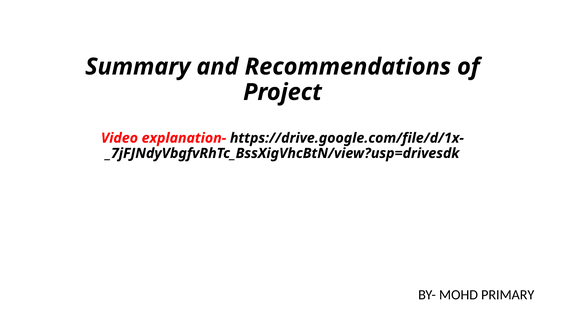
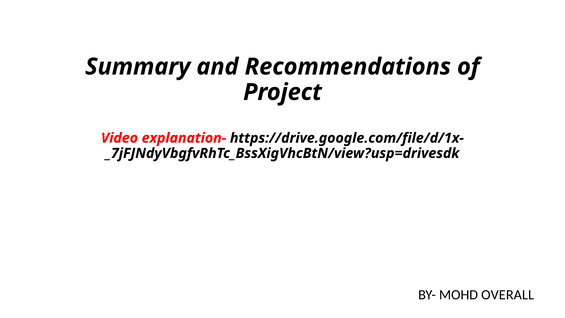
PRIMARY: PRIMARY -> OVERALL (508, 295)
